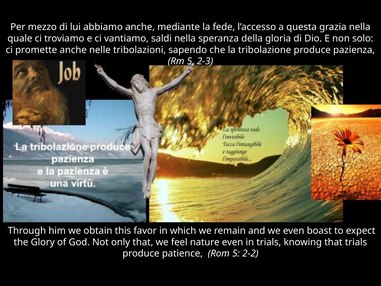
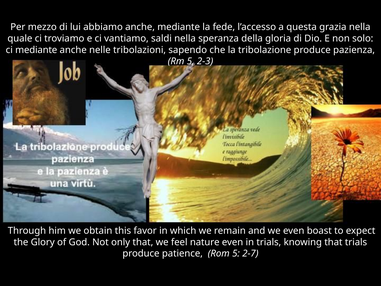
ci promette: promette -> mediante (36, 50)
2-2: 2-2 -> 2-7 (250, 253)
